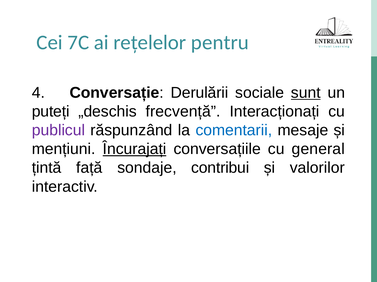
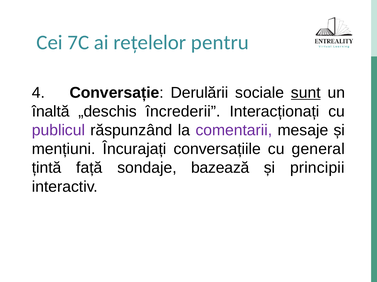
puteți: puteți -> înaltă (51, 112)
frecvență: frecvență -> încrederii (183, 112)
comentarii colour: blue -> purple (234, 131)
Încurajați underline: present -> none (135, 149)
contribui: contribui -> bazează (220, 168)
valorilor: valorilor -> principii (317, 168)
